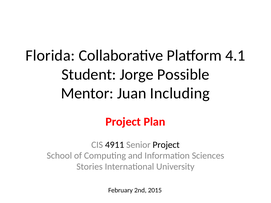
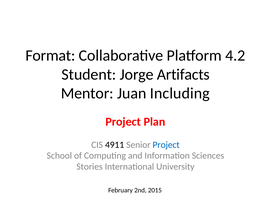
Florida: Florida -> Format (50, 56)
4.1: 4.1 -> 4.2 (235, 56)
Possible: Possible -> Artifacts (183, 75)
Project colour: black -> blue (166, 145)
